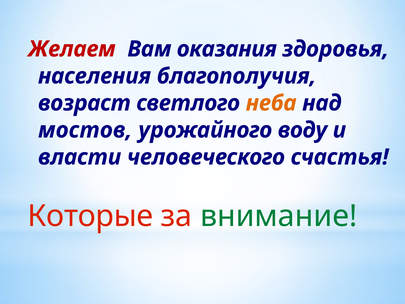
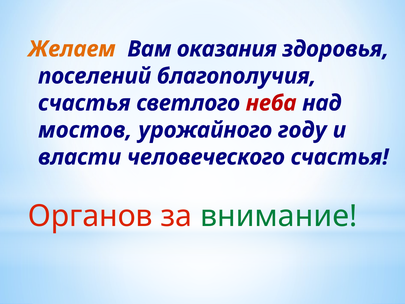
Желаем colour: red -> orange (72, 49)
населения: населения -> поселений (95, 76)
возраст: возраст -> счастья (84, 103)
неба colour: orange -> red (271, 103)
воду: воду -> году (302, 130)
Которые: Которые -> Органов (90, 216)
